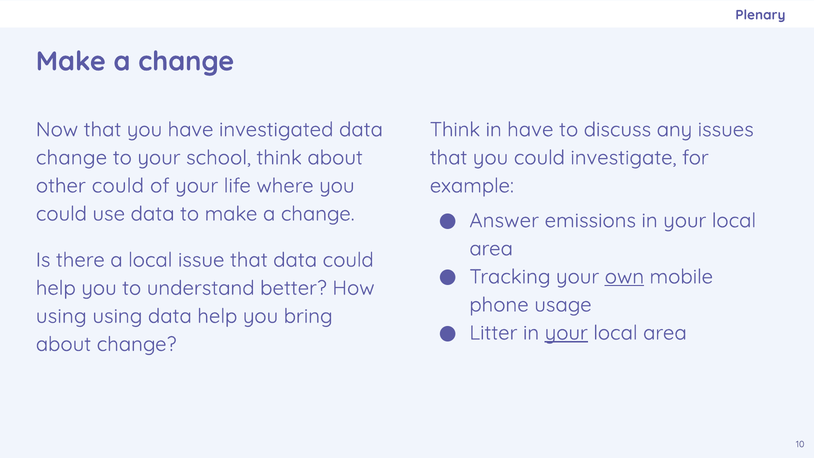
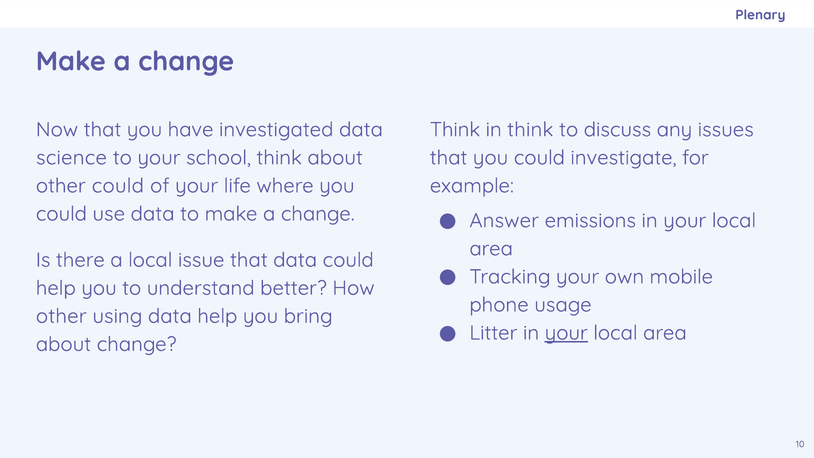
in have: have -> think (530, 130)
change: change -> science (71, 158)
own underline: present -> none (624, 277)
using: using -> other (61, 316)
